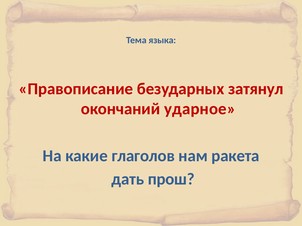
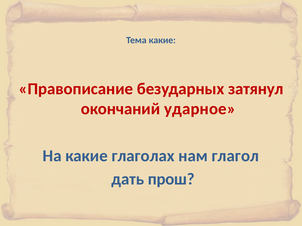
Тема языка: языка -> какие (162, 40)
глаголов: глаголов -> глаголах (143, 156)
ракета: ракета -> глагол (235, 156)
